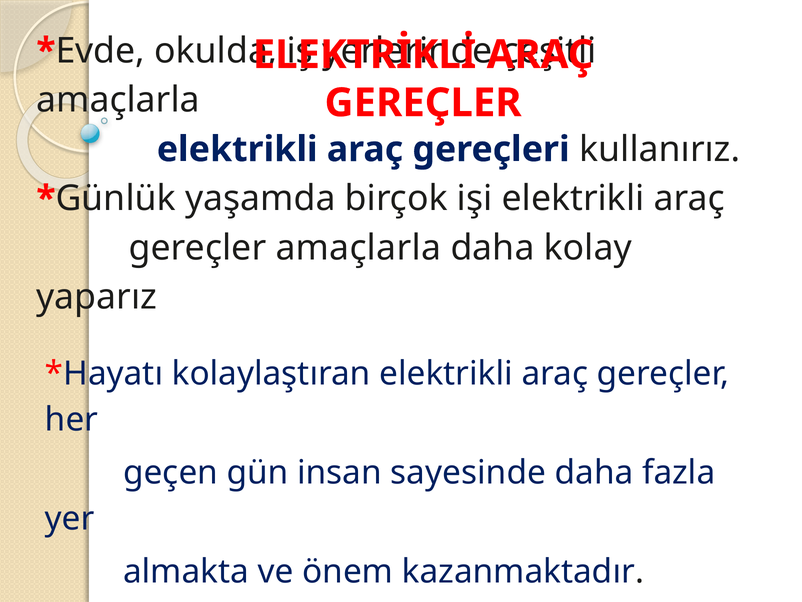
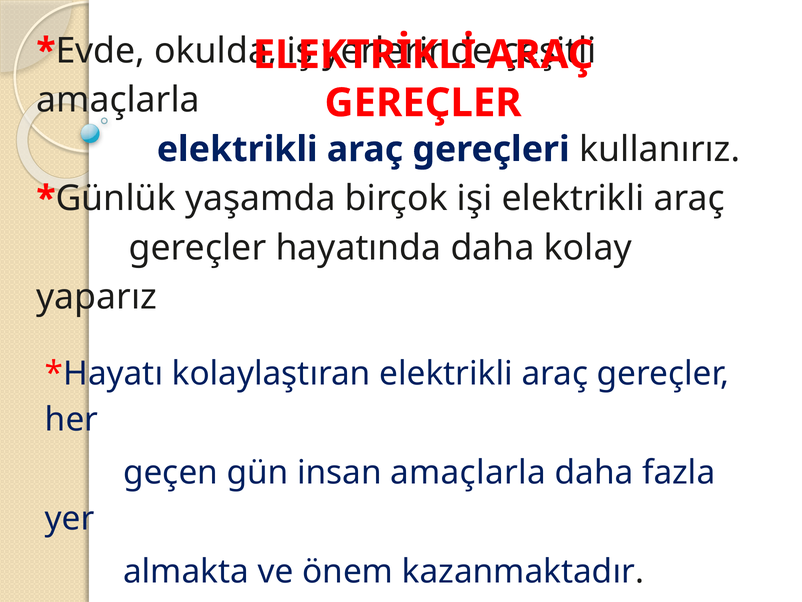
gereçler amaçlarla: amaçlarla -> hayatında (358, 248)
insan sayesinde: sayesinde -> amaçlarla (468, 472)
